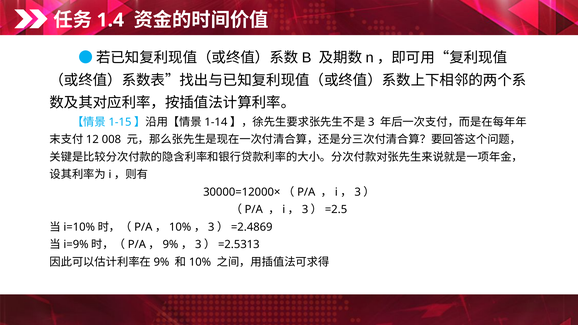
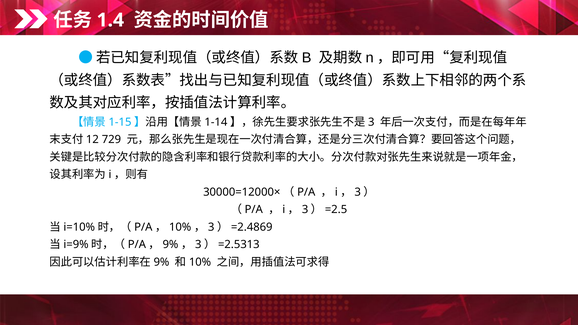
008: 008 -> 729 (111, 140)
